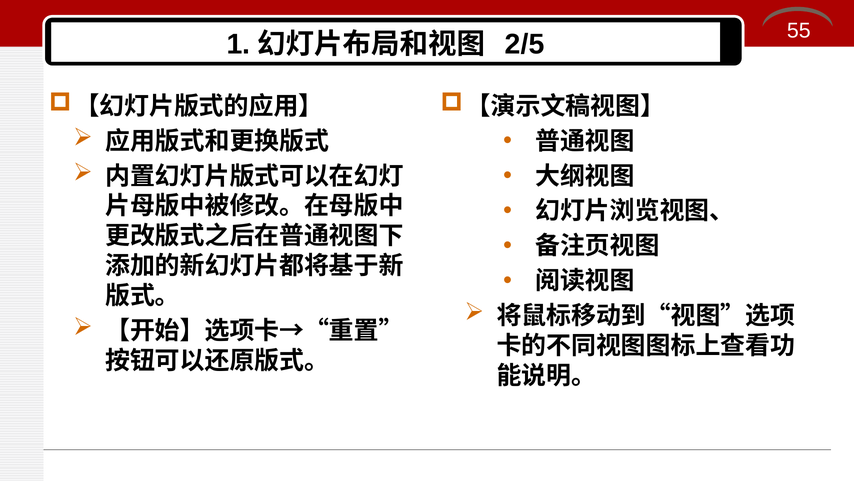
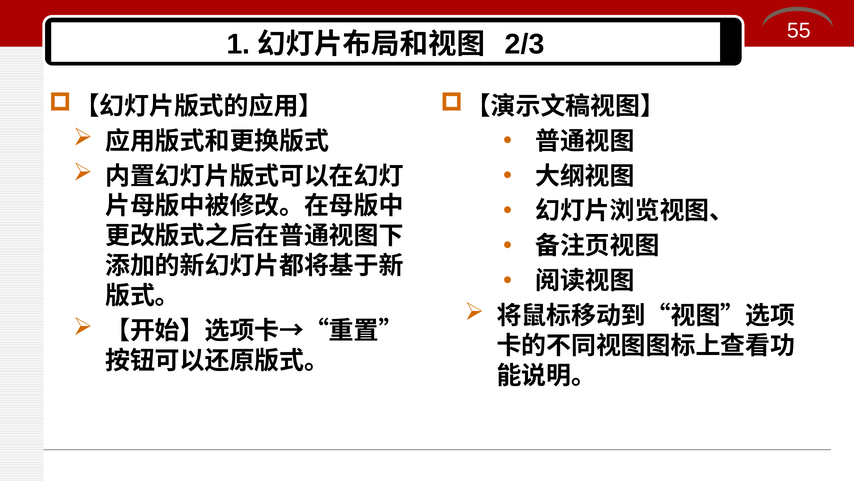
2/5: 2/5 -> 2/3 (525, 44)
